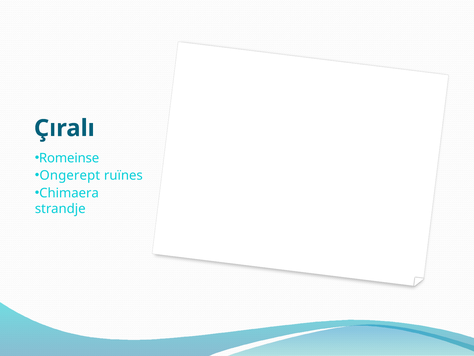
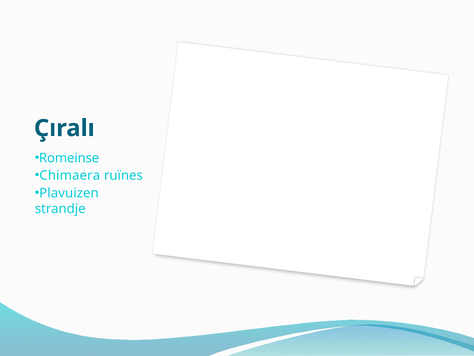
Ongerept: Ongerept -> Chimaera (70, 175)
Chimaera: Chimaera -> Plavuizen (69, 193)
